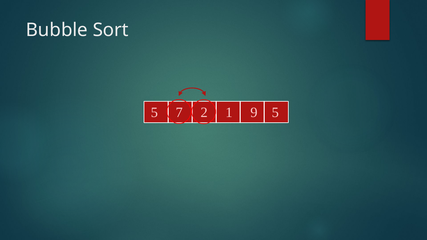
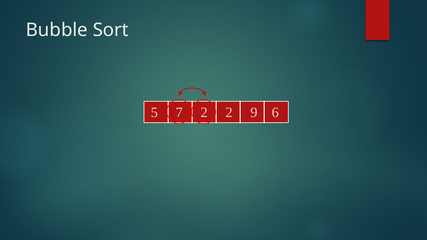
2 1: 1 -> 2 (229, 113)
9 5: 5 -> 6 (275, 113)
